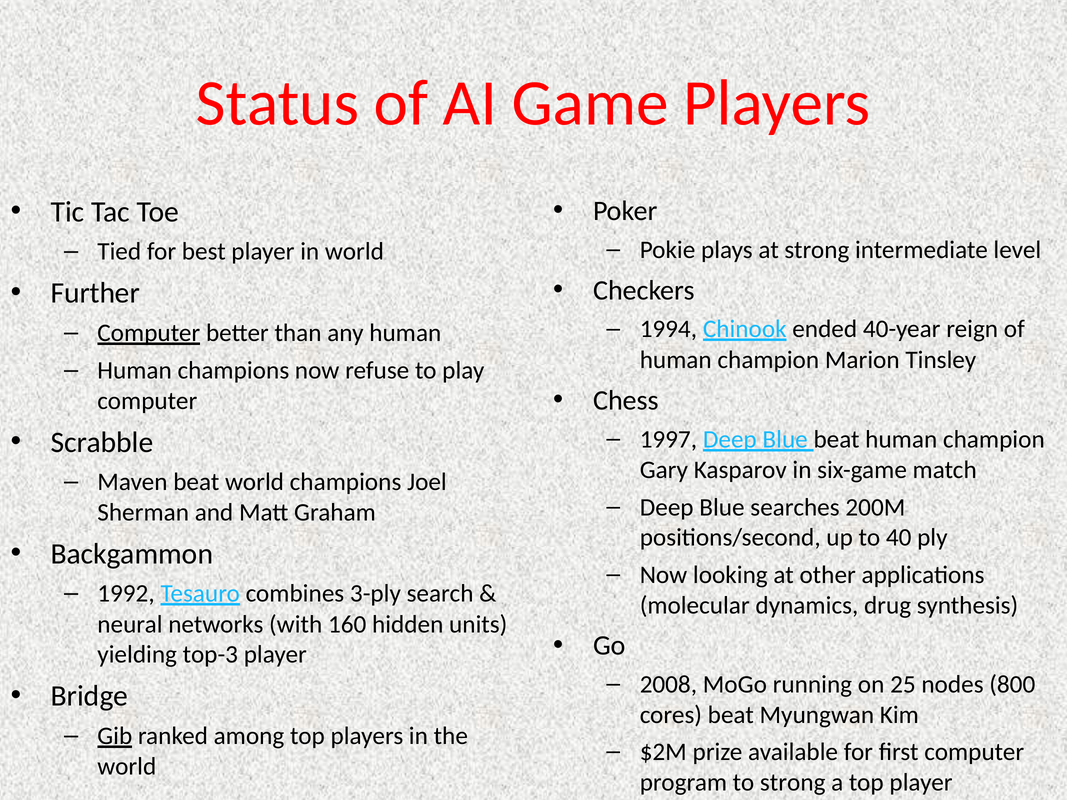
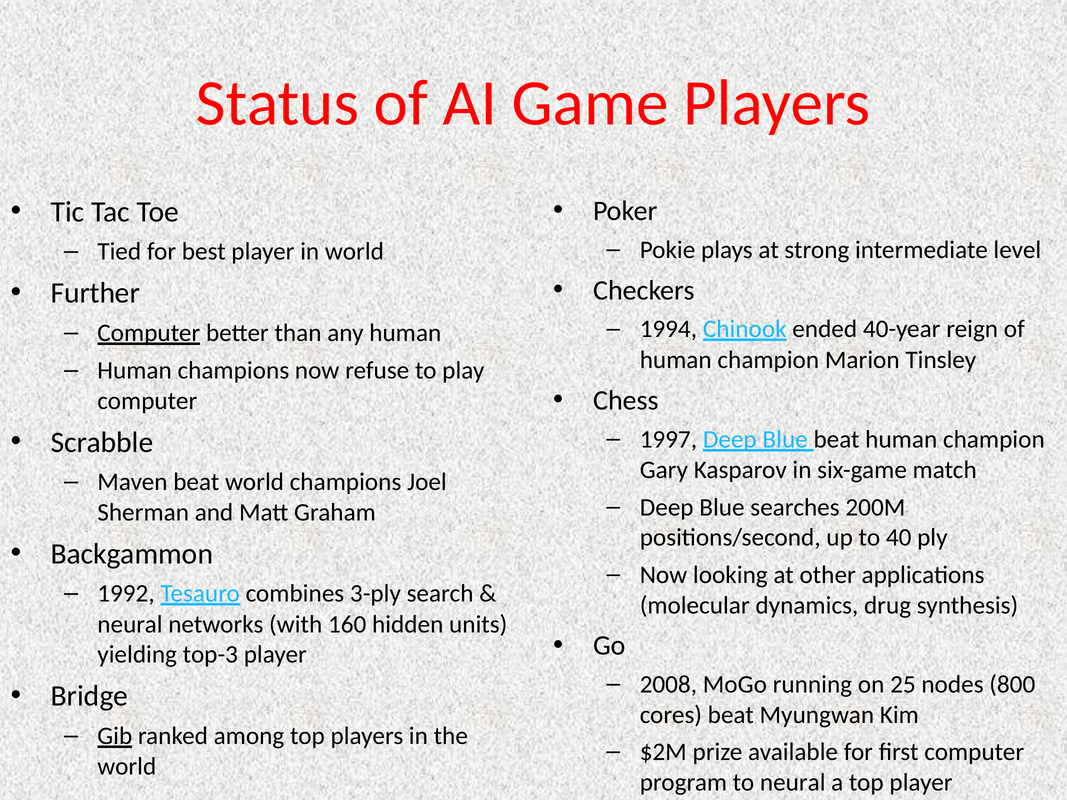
to strong: strong -> neural (793, 783)
